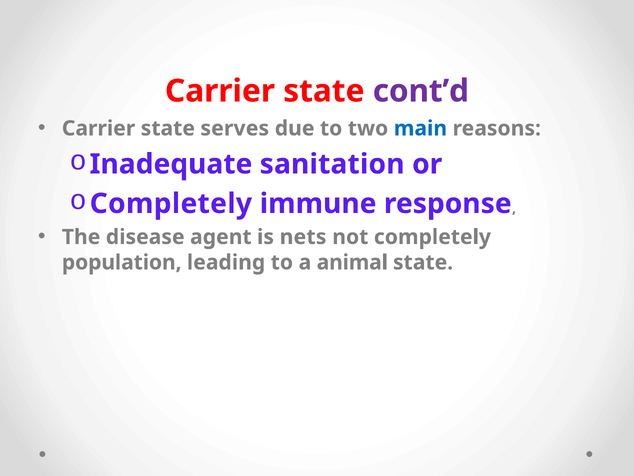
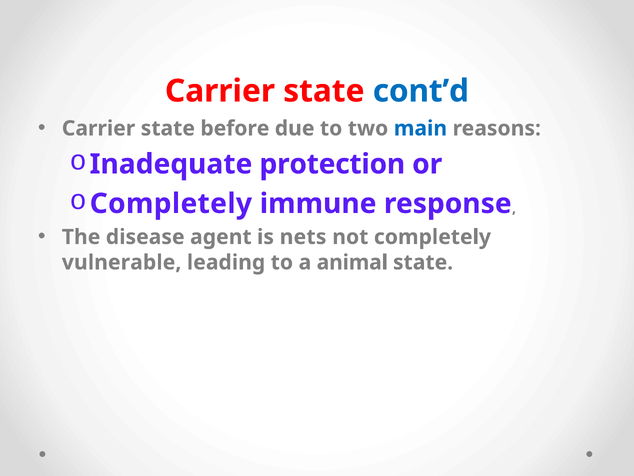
cont’d colour: purple -> blue (421, 91)
serves: serves -> before (235, 128)
sanitation: sanitation -> protection (332, 164)
population: population -> vulnerable (122, 262)
